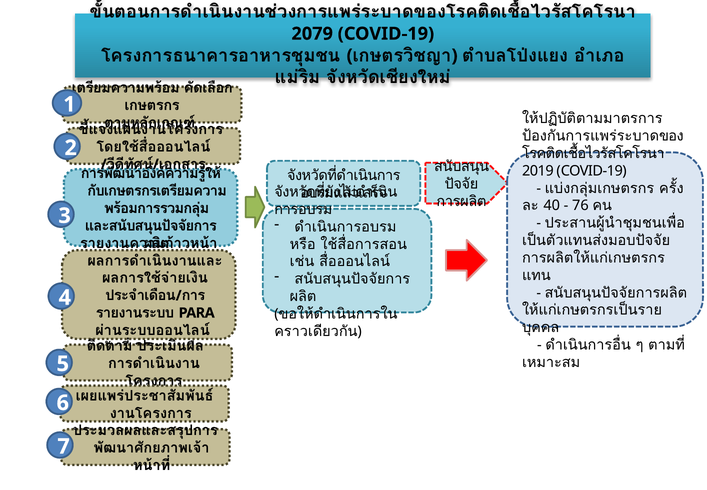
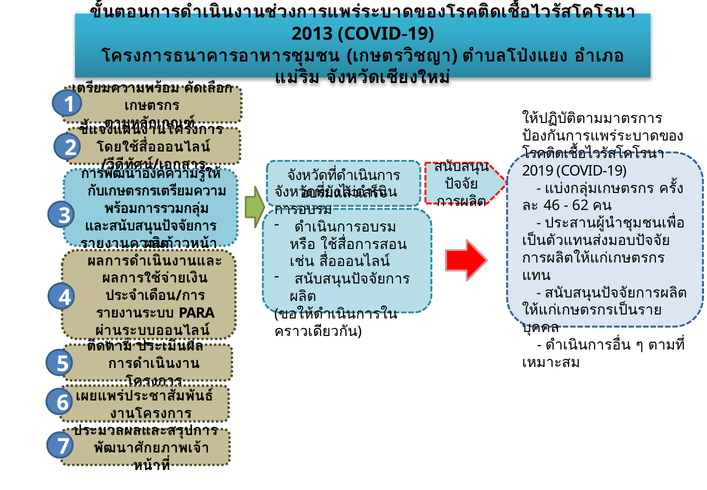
2079: 2079 -> 2013 (312, 34)
40: 40 -> 46 (552, 205)
76: 76 -> 62 (580, 205)
